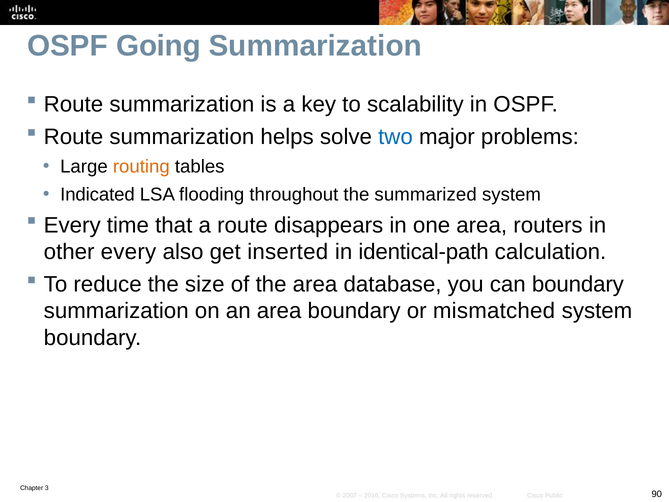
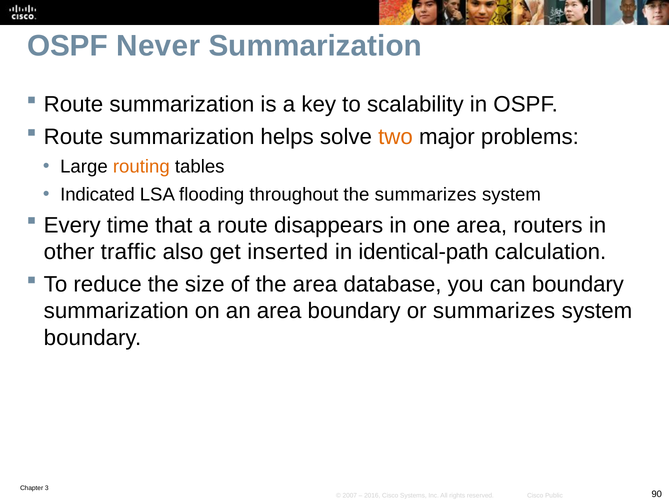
Going: Going -> Never (158, 46)
two colour: blue -> orange (396, 137)
the summarized: summarized -> summarizes (426, 195)
other every: every -> traffic (128, 252)
or mismatched: mismatched -> summarizes (494, 311)
